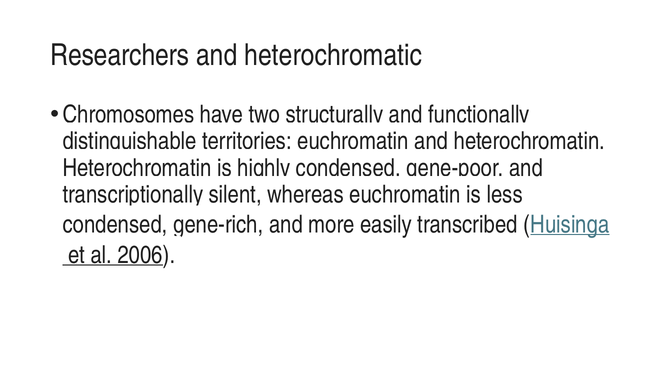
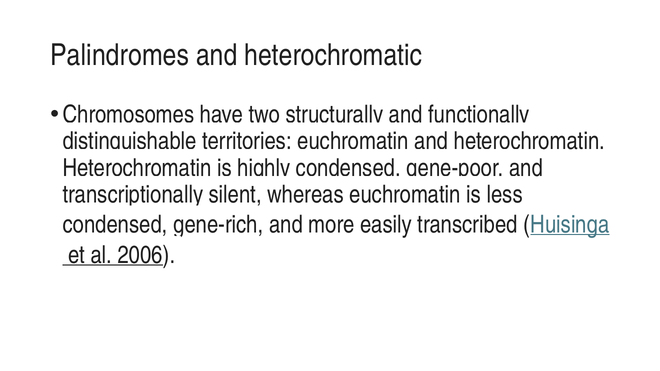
Researchers: Researchers -> Palindromes (120, 55)
